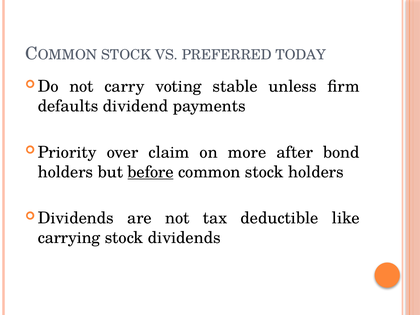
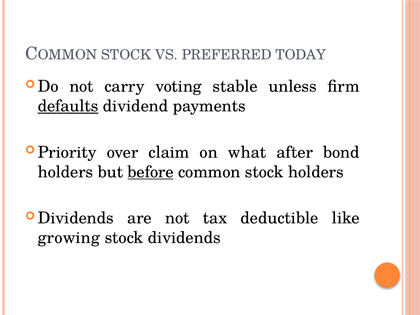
defaults underline: none -> present (68, 106)
more: more -> what (247, 152)
carrying: carrying -> growing (69, 238)
